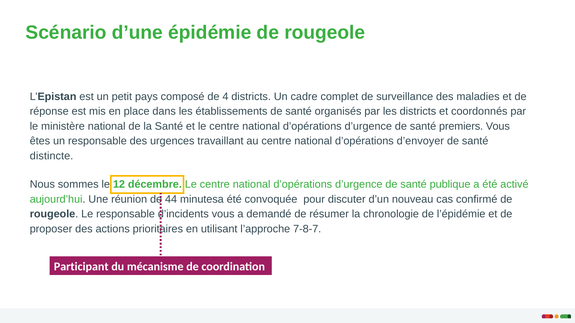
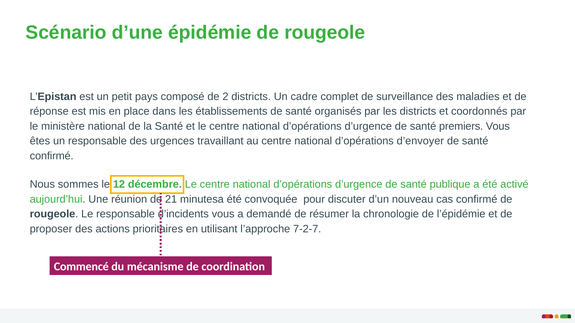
4: 4 -> 2 (225, 97)
distincte: distincte -> confirmé (52, 156)
44: 44 -> 21 (171, 199)
7-8-7: 7-8-7 -> 7-2-7 (307, 229)
Participant: Participant -> Commencé (81, 267)
